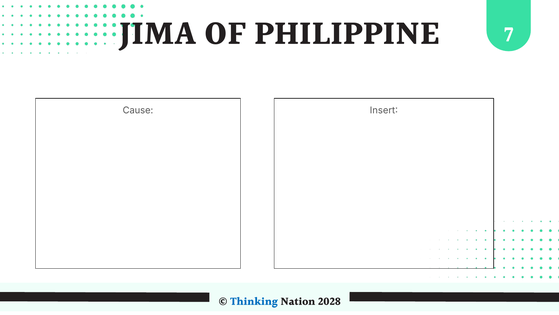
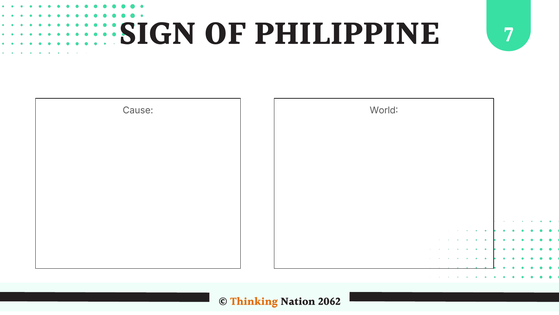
JIMA: JIMA -> SIGN (158, 35)
Insert: Insert -> World (384, 110)
Thinking colour: blue -> orange (254, 301)
2028: 2028 -> 2062 (329, 301)
